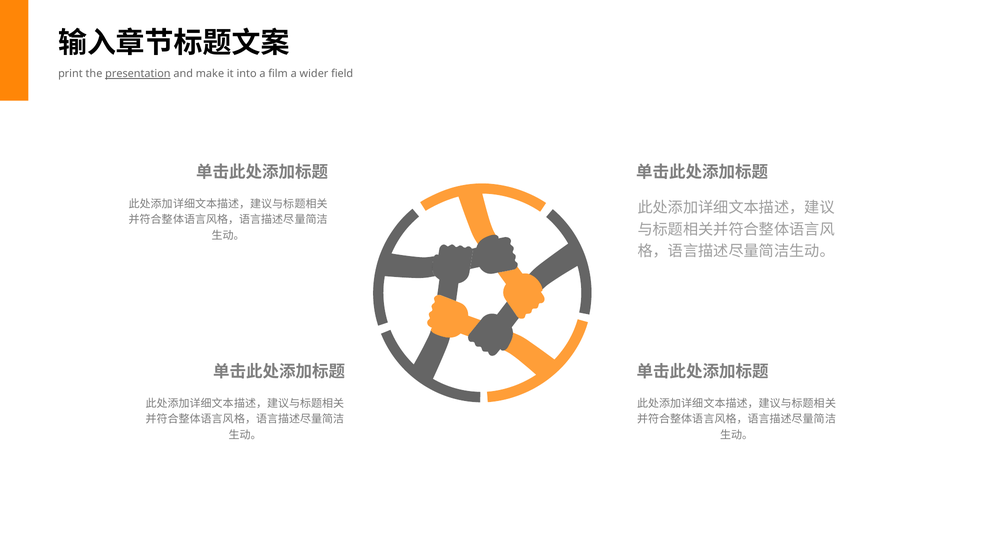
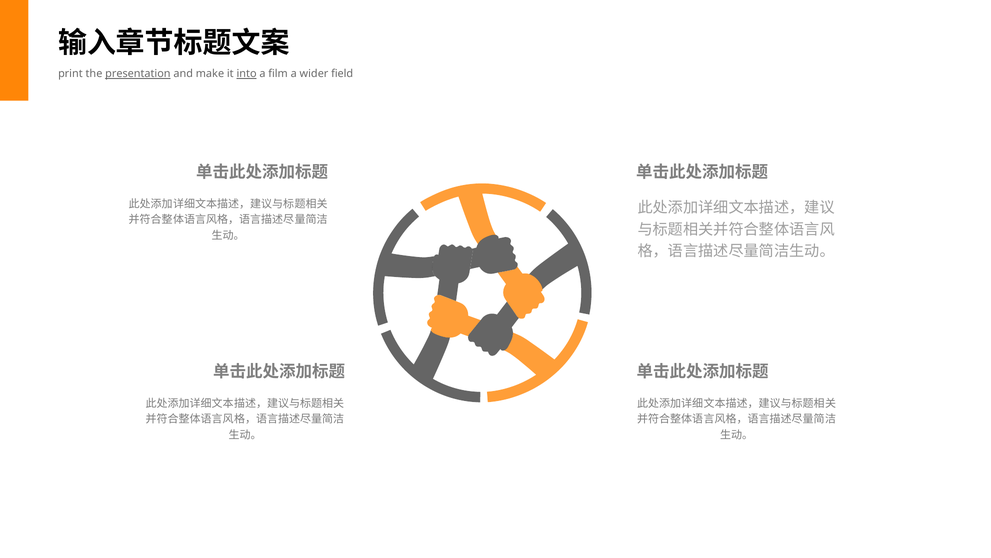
into underline: none -> present (247, 74)
